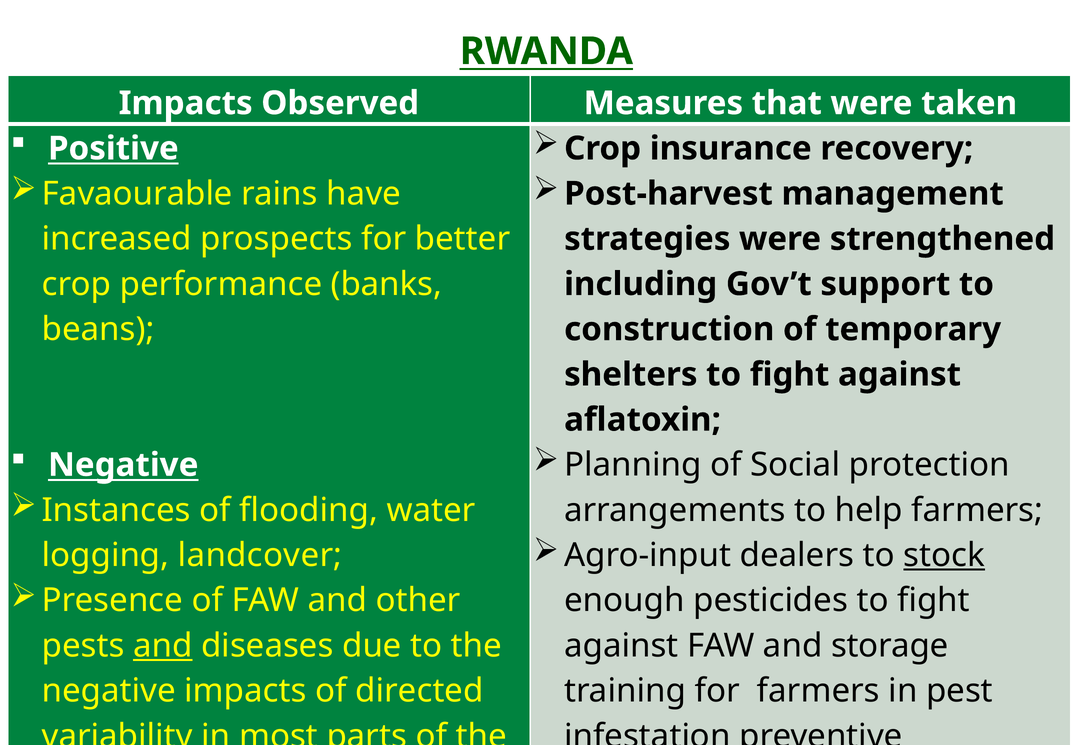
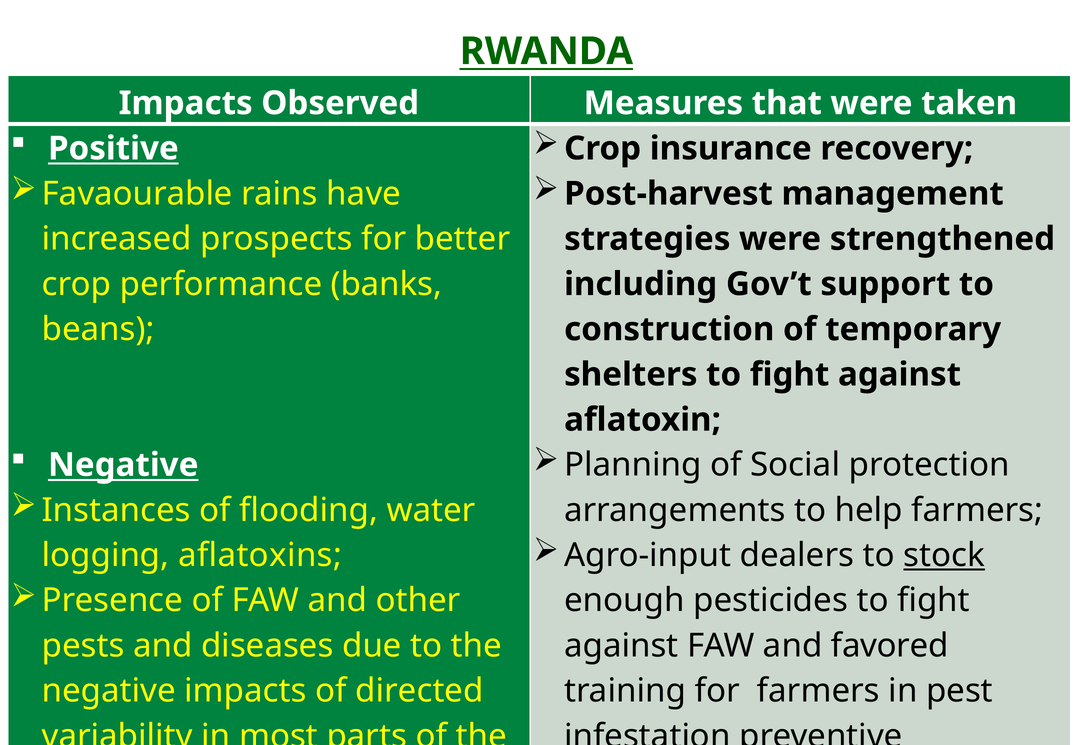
landcover: landcover -> aflatoxins (260, 556)
and underline: present -> none (163, 646)
storage: storage -> favored (890, 646)
